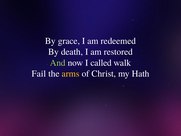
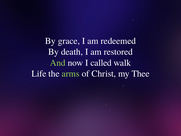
Fail: Fail -> Life (39, 73)
arms colour: yellow -> light green (71, 73)
Hath: Hath -> Thee (141, 73)
